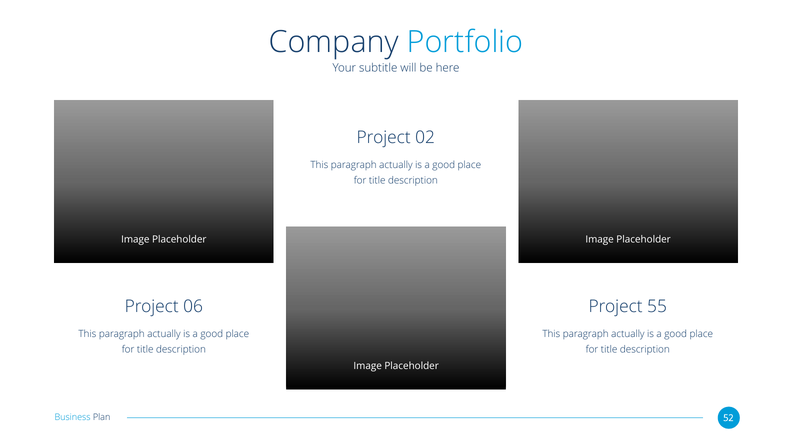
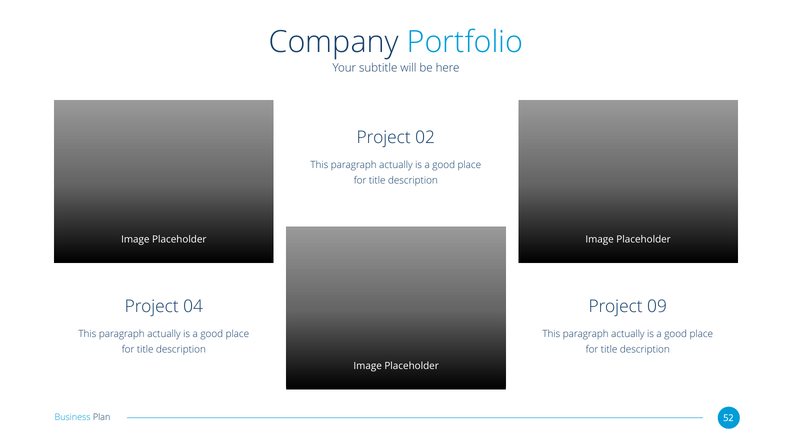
06: 06 -> 04 (193, 306)
55: 55 -> 09 (657, 306)
